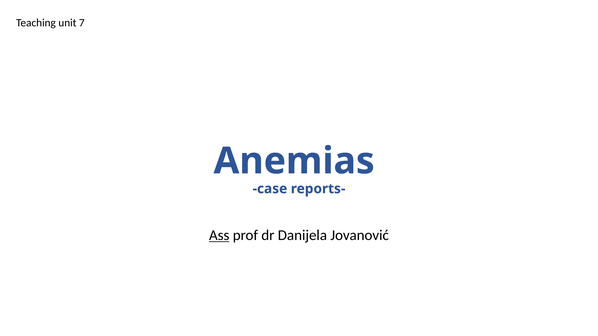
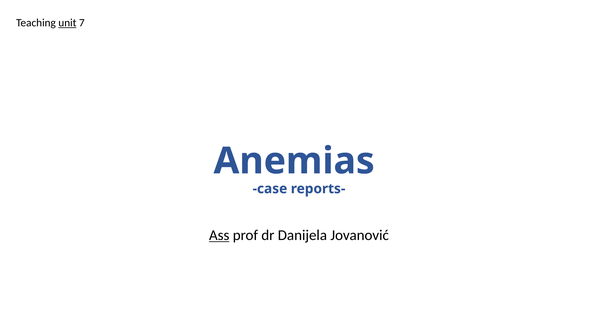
unit underline: none -> present (67, 23)
